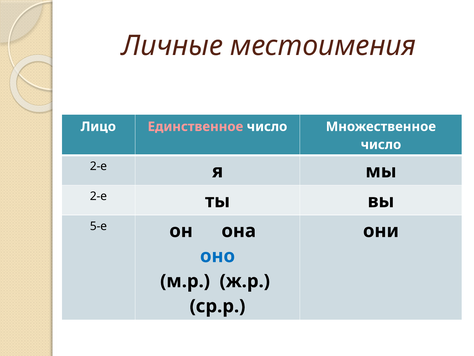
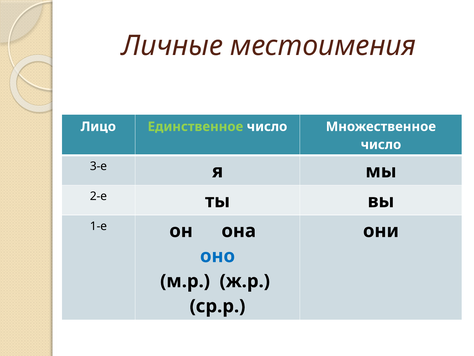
Единственное colour: pink -> light green (195, 126)
2-е: 2-е -> 3-е (98, 166)
5-е: 5-е -> 1-е (98, 226)
